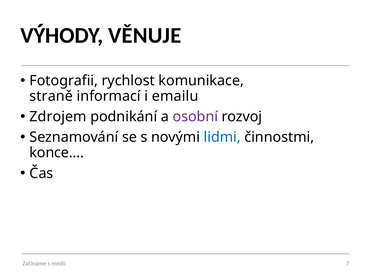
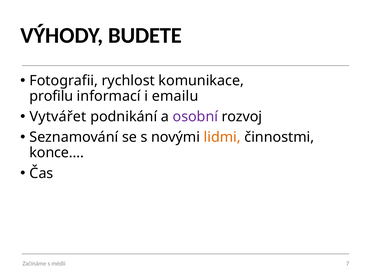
VĚNUJE: VĚNUJE -> BUDETE (145, 36)
straně: straně -> profilu (51, 96)
Zdrojem: Zdrojem -> Vytvářet (58, 117)
lidmi colour: blue -> orange (222, 137)
